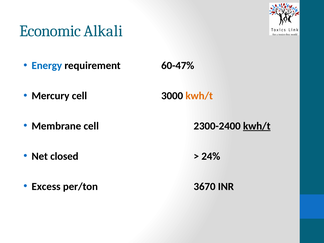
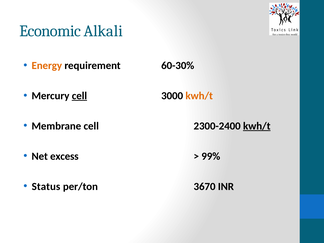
Energy colour: blue -> orange (47, 66)
60-47%: 60-47% -> 60-30% (178, 66)
cell underline: none -> present (79, 96)
closed: closed -> excess (64, 156)
24%: 24% -> 99% (211, 156)
Excess: Excess -> Status (46, 186)
